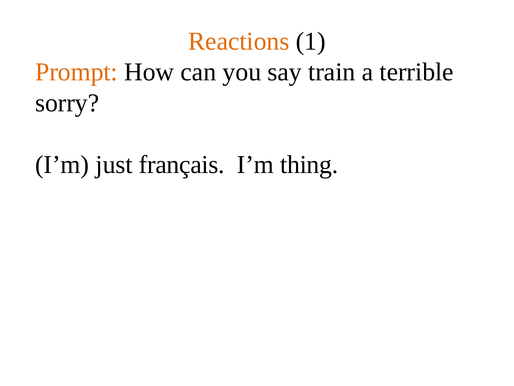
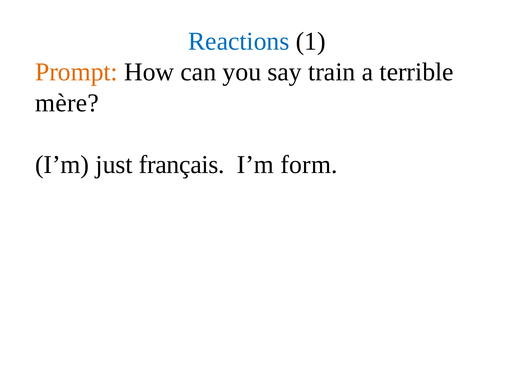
Reactions colour: orange -> blue (239, 41)
sorry: sorry -> mère (67, 103)
thing: thing -> form (309, 164)
